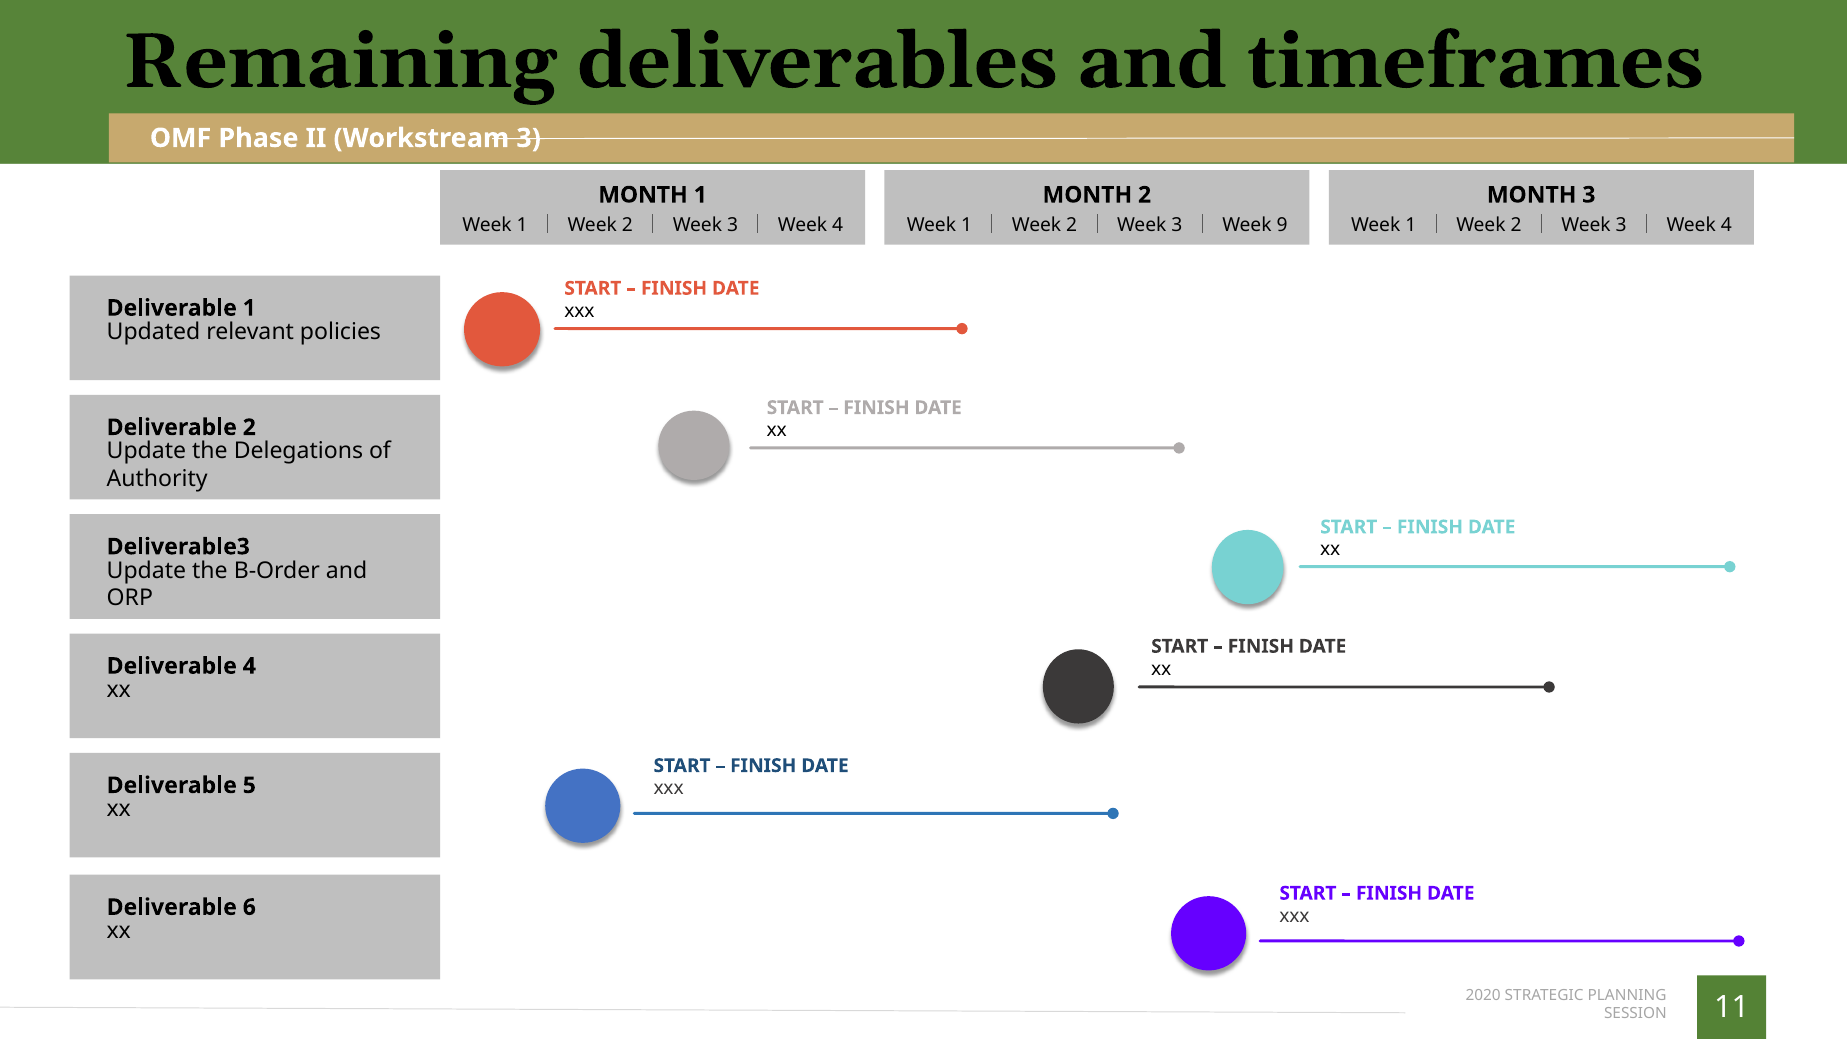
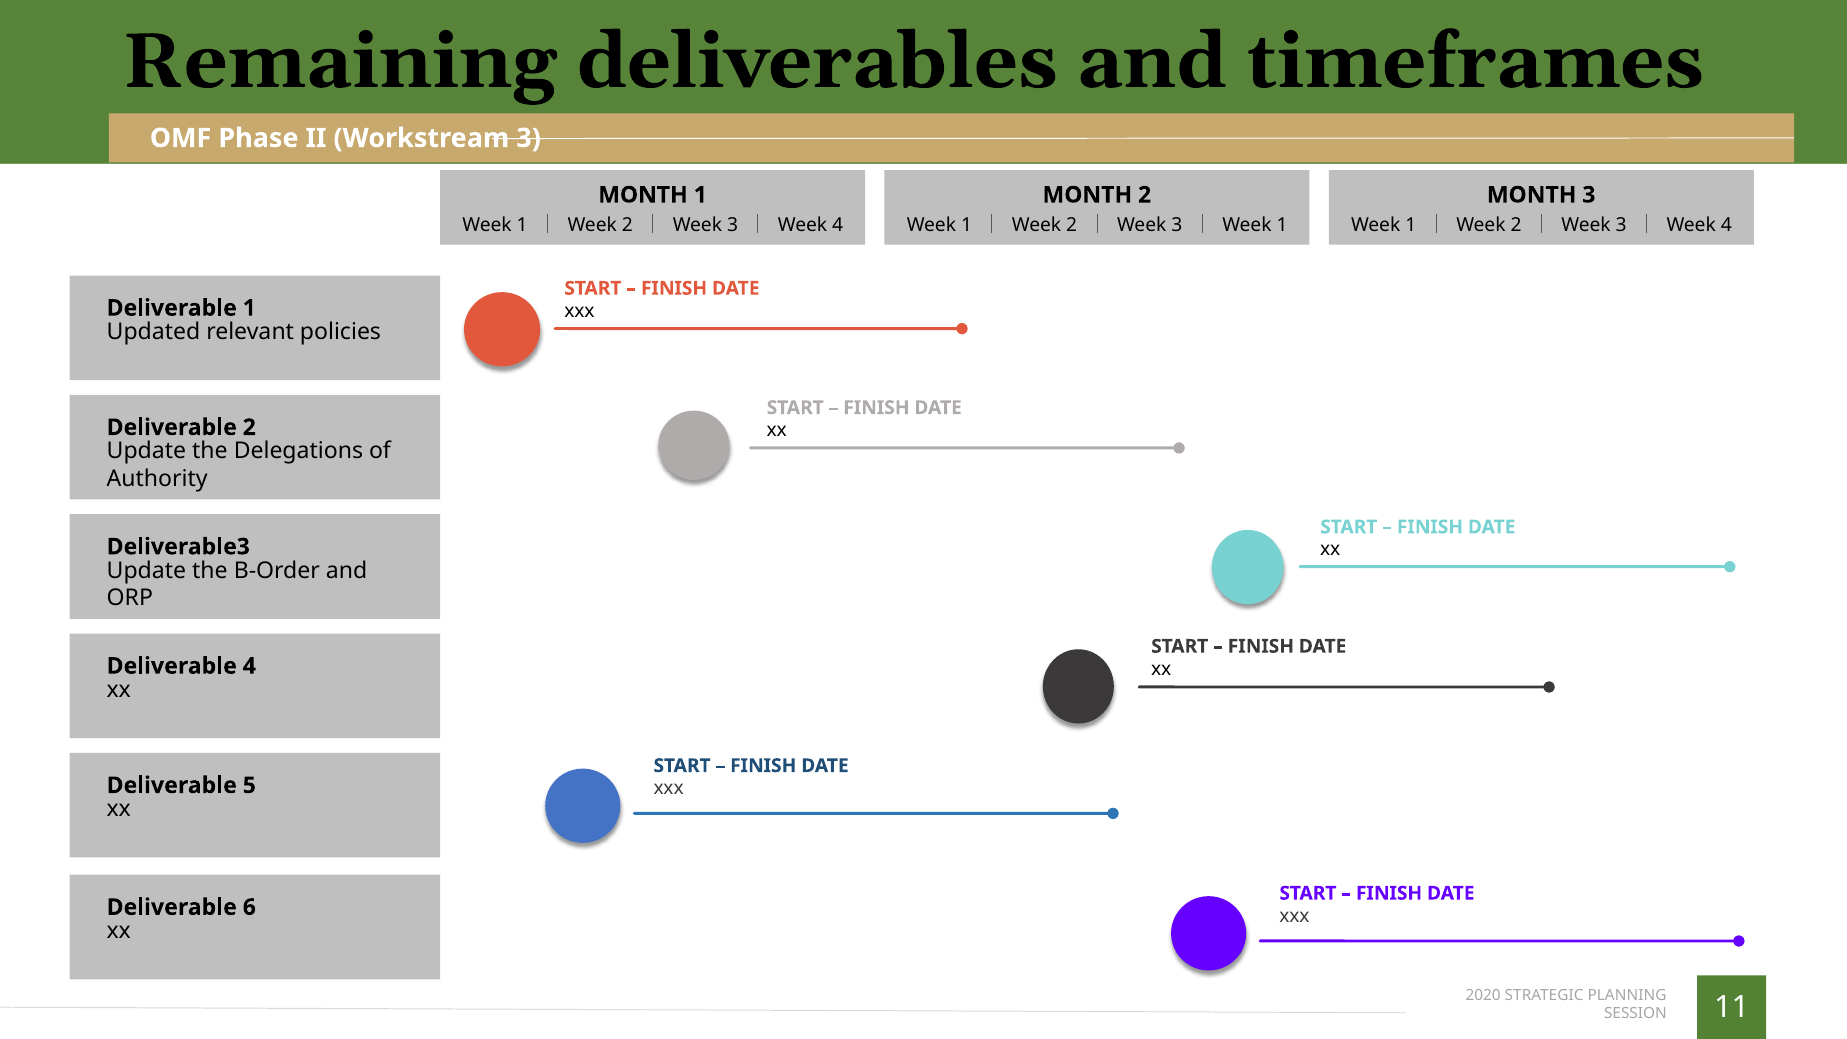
Week 3 Week 9: 9 -> 1 (1282, 225)
